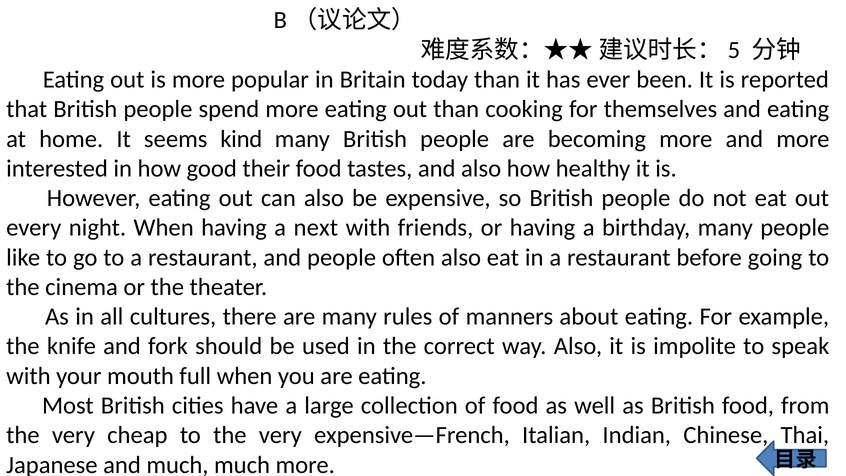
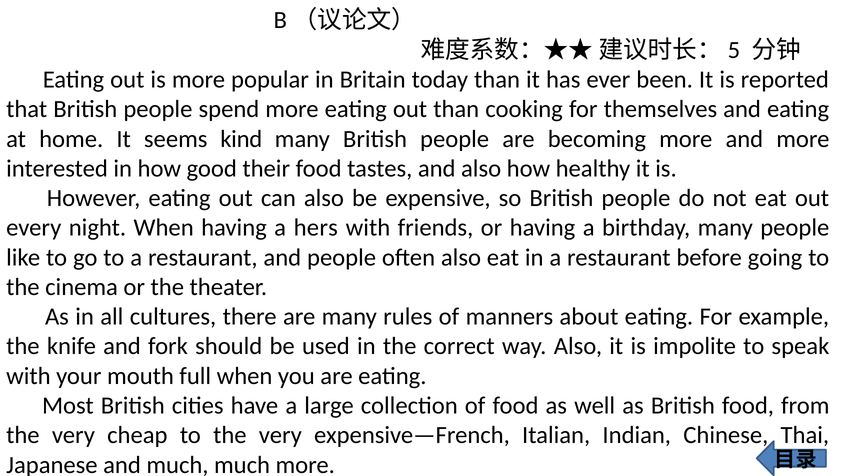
next: next -> hers (316, 228)
